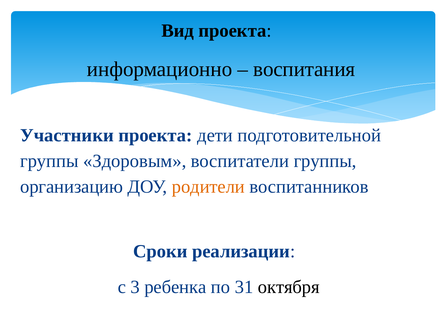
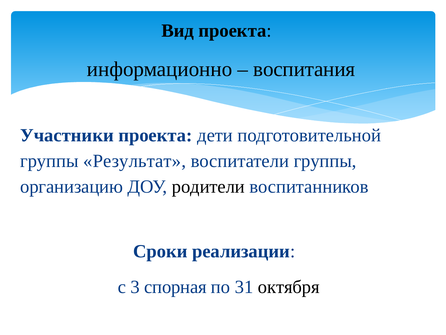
Здоровым: Здоровым -> Результат (135, 161)
родители colour: orange -> black (208, 186)
ребенка: ребенка -> спорная (175, 287)
